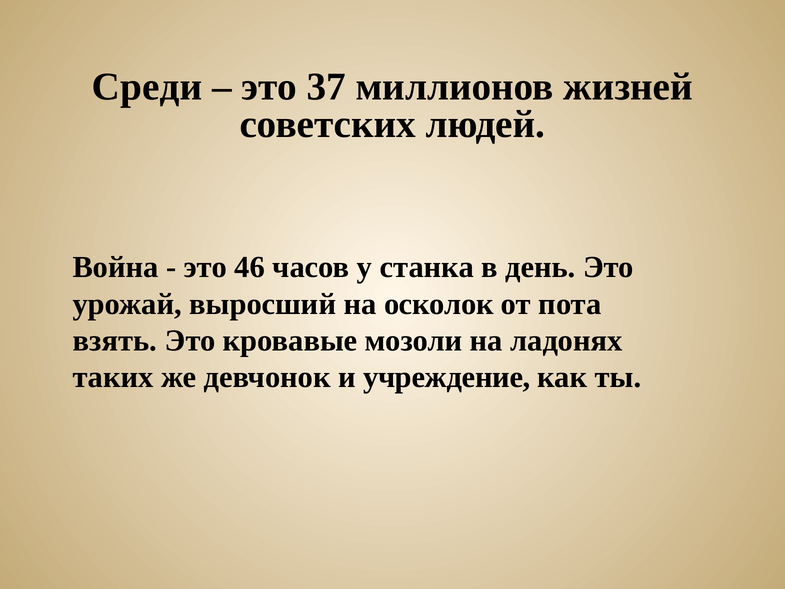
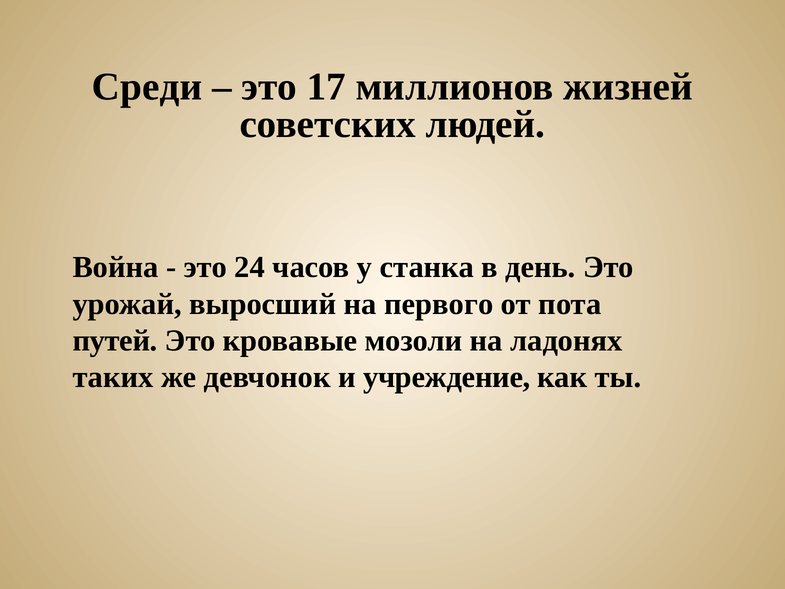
37: 37 -> 17 (326, 87)
46: 46 -> 24 (250, 267)
осколок: осколок -> первого (439, 304)
взять: взять -> путей (115, 340)
